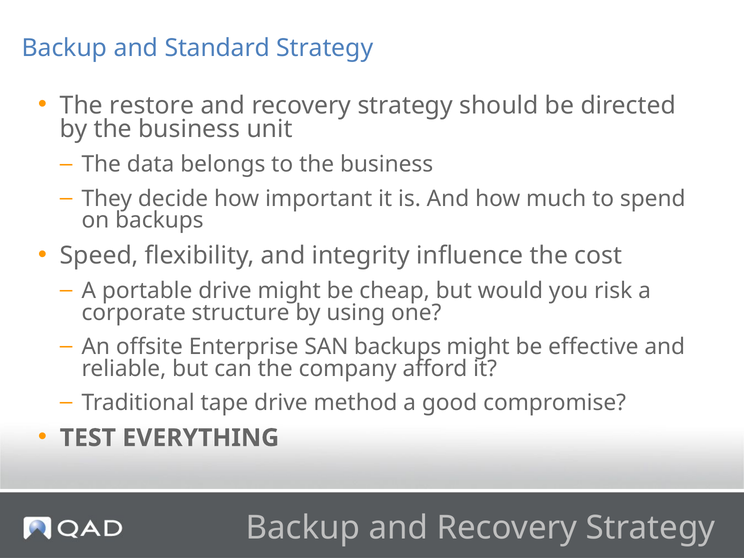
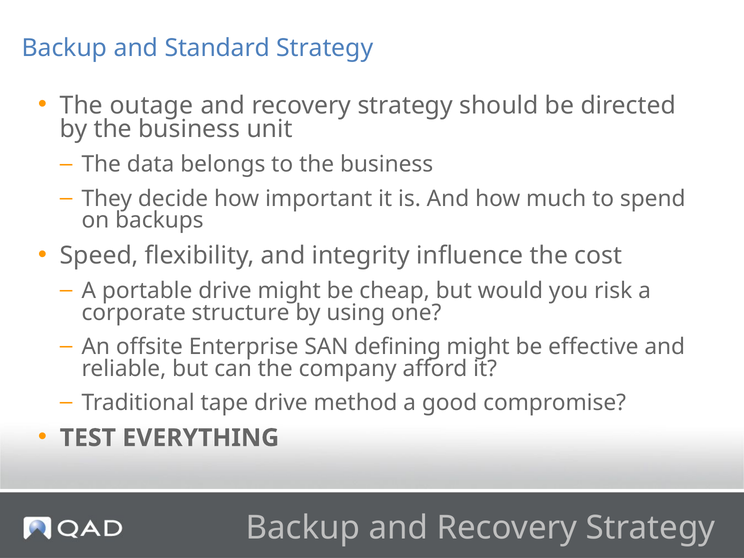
restore: restore -> outage (152, 105)
SAN backups: backups -> defining (398, 347)
